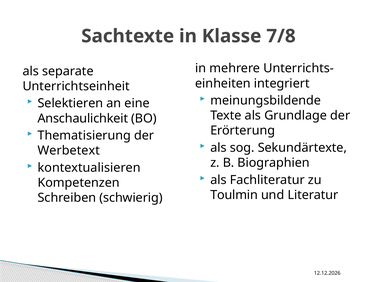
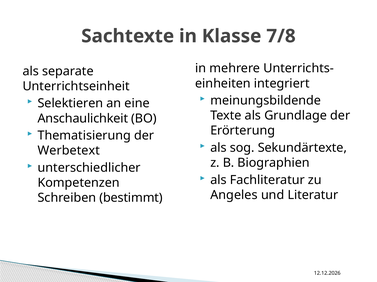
kontextualisieren: kontextualisieren -> unterschiedlicher (89, 168)
Toulmin: Toulmin -> Angeles (234, 195)
schwierig: schwierig -> bestimmt (131, 198)
